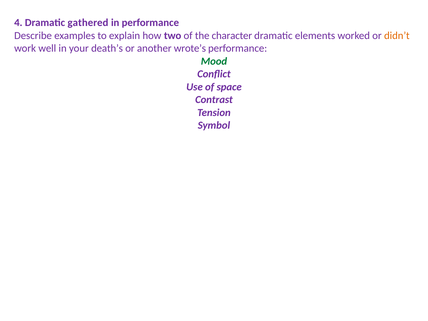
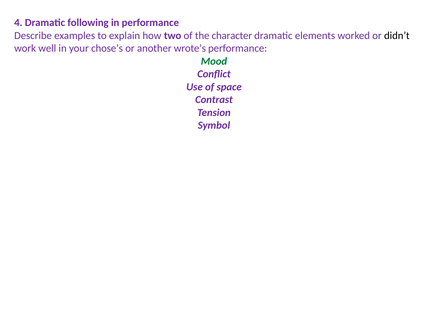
gathered: gathered -> following (88, 23)
didn’t colour: orange -> black (397, 35)
death’s: death’s -> chose’s (107, 48)
